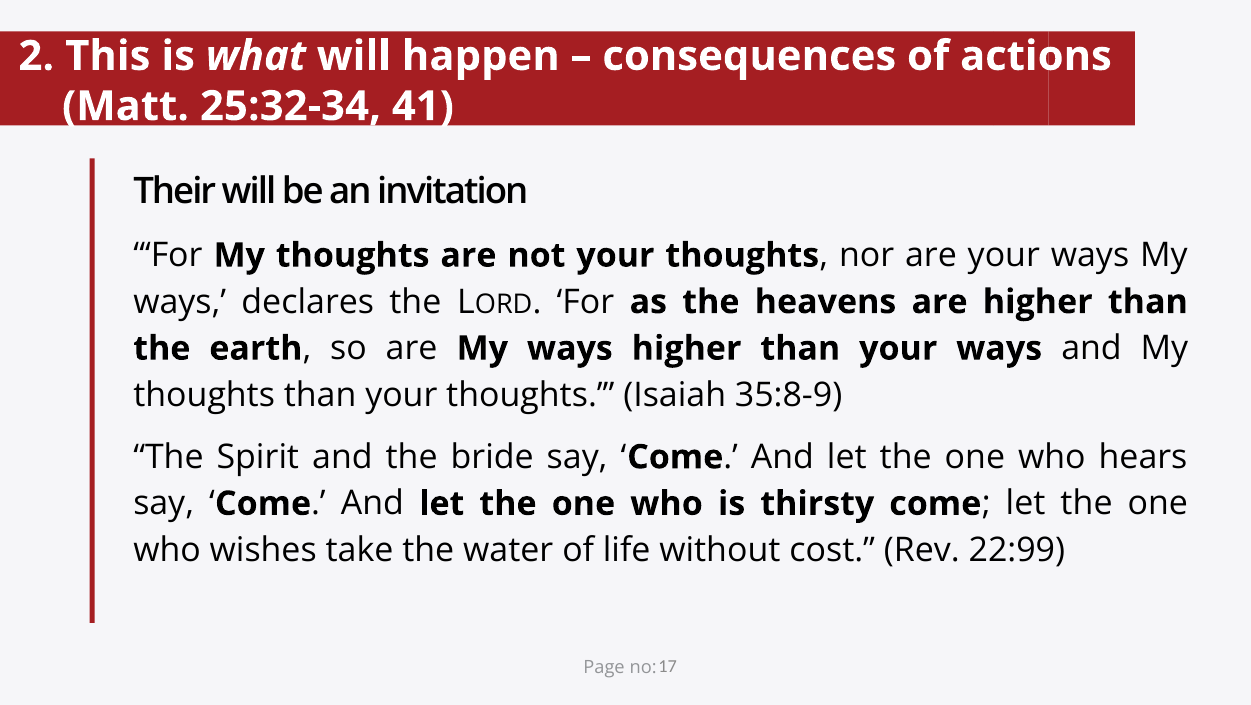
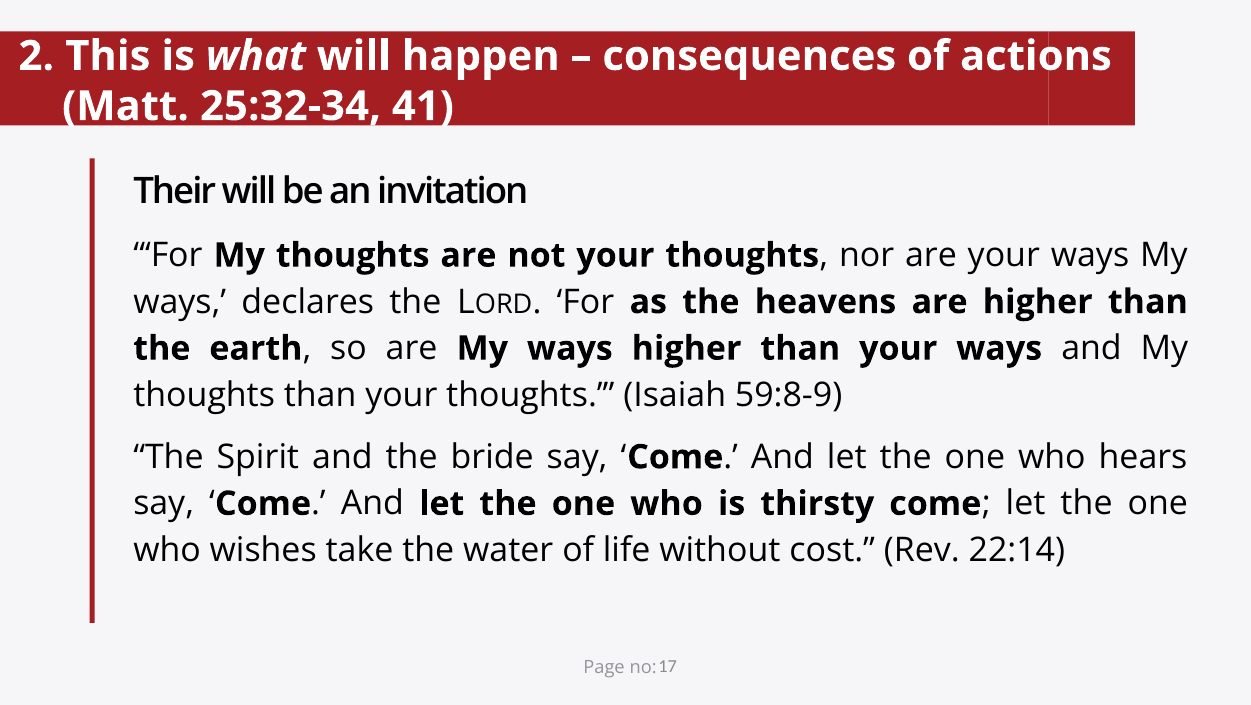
35:8-9: 35:8-9 -> 59:8-9 (789, 395)
22:99: 22:99 -> 22:14 (1017, 551)
